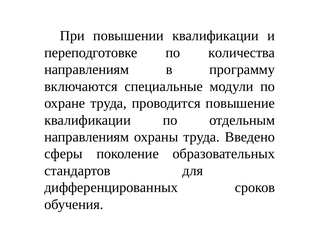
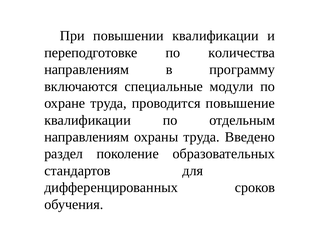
сферы: сферы -> раздел (64, 154)
